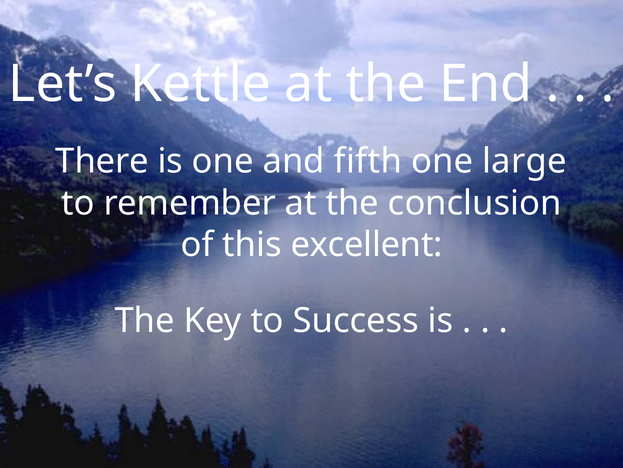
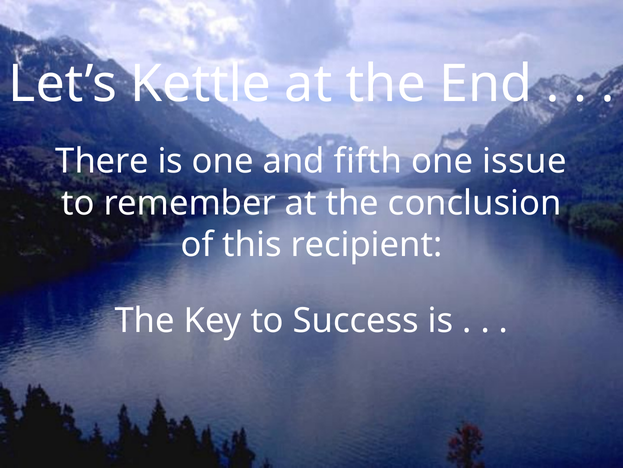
large: large -> issue (524, 161)
excellent: excellent -> recipient (366, 244)
